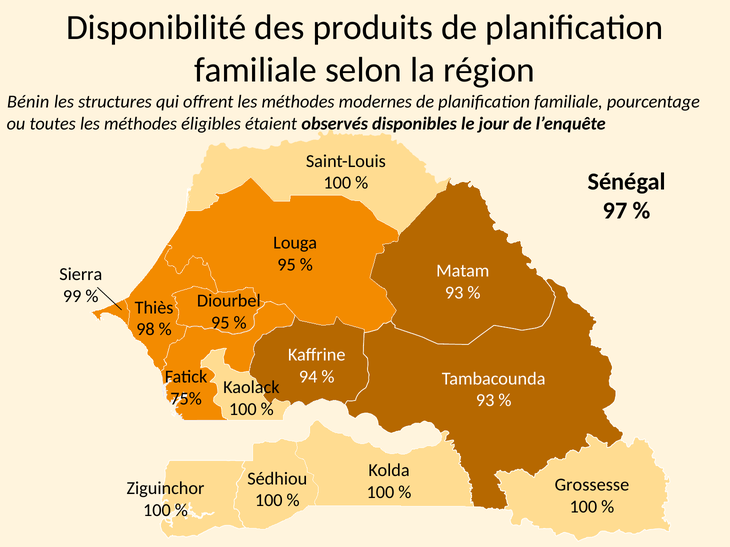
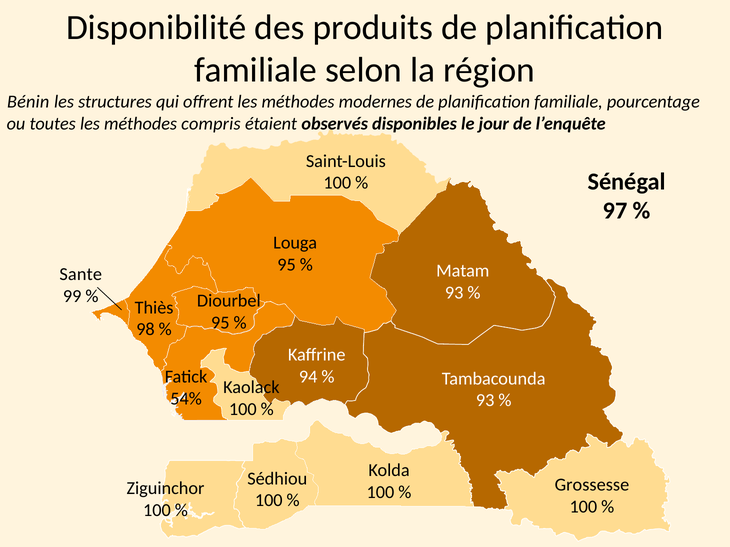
éligibles: éligibles -> compris (211, 124)
Sierra: Sierra -> Sante (81, 274)
75%: 75% -> 54% (186, 399)
